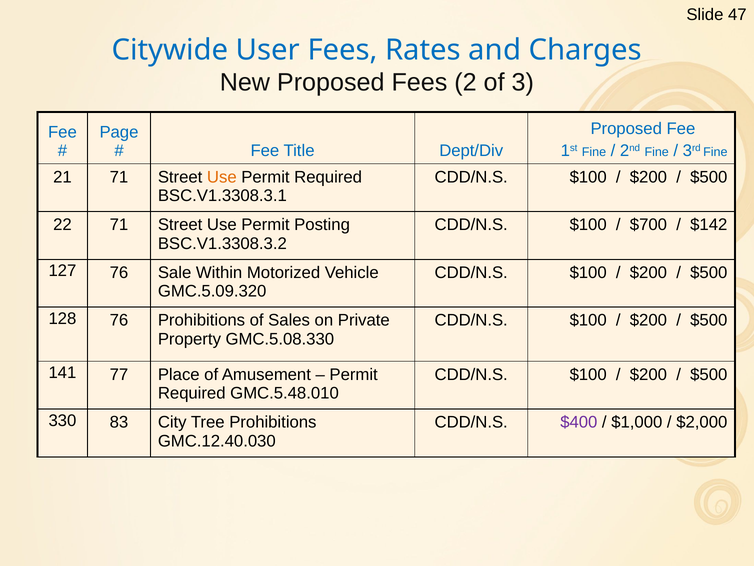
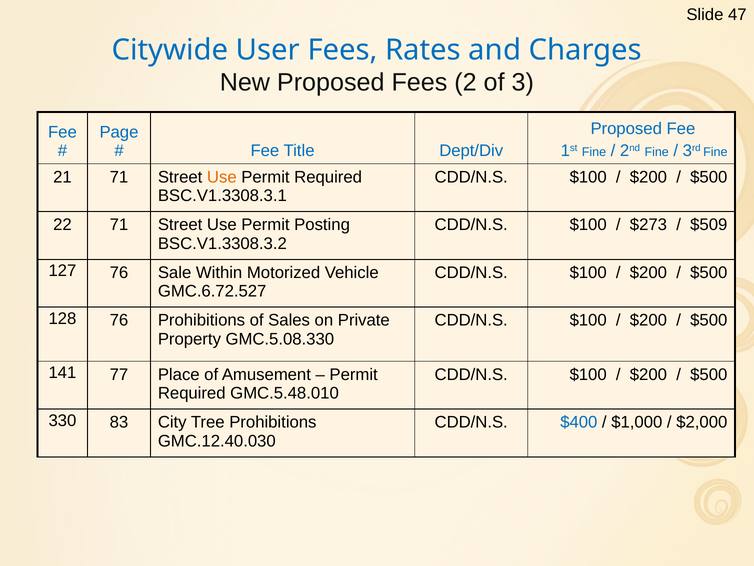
$700: $700 -> $273 (648, 225)
$142: $142 -> $509 (709, 225)
GMC.5.09.320: GMC.5.09.320 -> GMC.6.72.527 (212, 291)
$400 colour: purple -> blue (579, 422)
